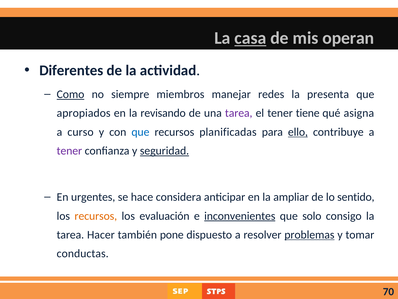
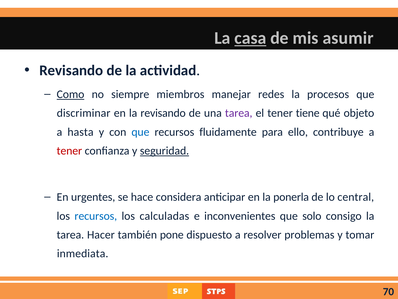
operan: operan -> asumir (348, 38)
Diferentes: Diferentes -> Revisando (71, 70)
presenta: presenta -> procesos (328, 94)
apropiados: apropiados -> discriminar (84, 113)
asigna: asigna -> objeto (359, 113)
curso: curso -> hasta (81, 132)
planificadas: planificadas -> fluidamente (228, 132)
ello underline: present -> none (298, 132)
tener colour: purple -> red (69, 151)
ampliar: ampliar -> ponerla (291, 197)
sentido: sentido -> central (356, 197)
recursos colour: orange -> blue (96, 216)
evaluación: evaluación -> calculadas (164, 216)
inconvenientes underline: present -> none (240, 216)
problemas underline: present -> none (309, 234)
conductas: conductas -> inmediata (83, 253)
